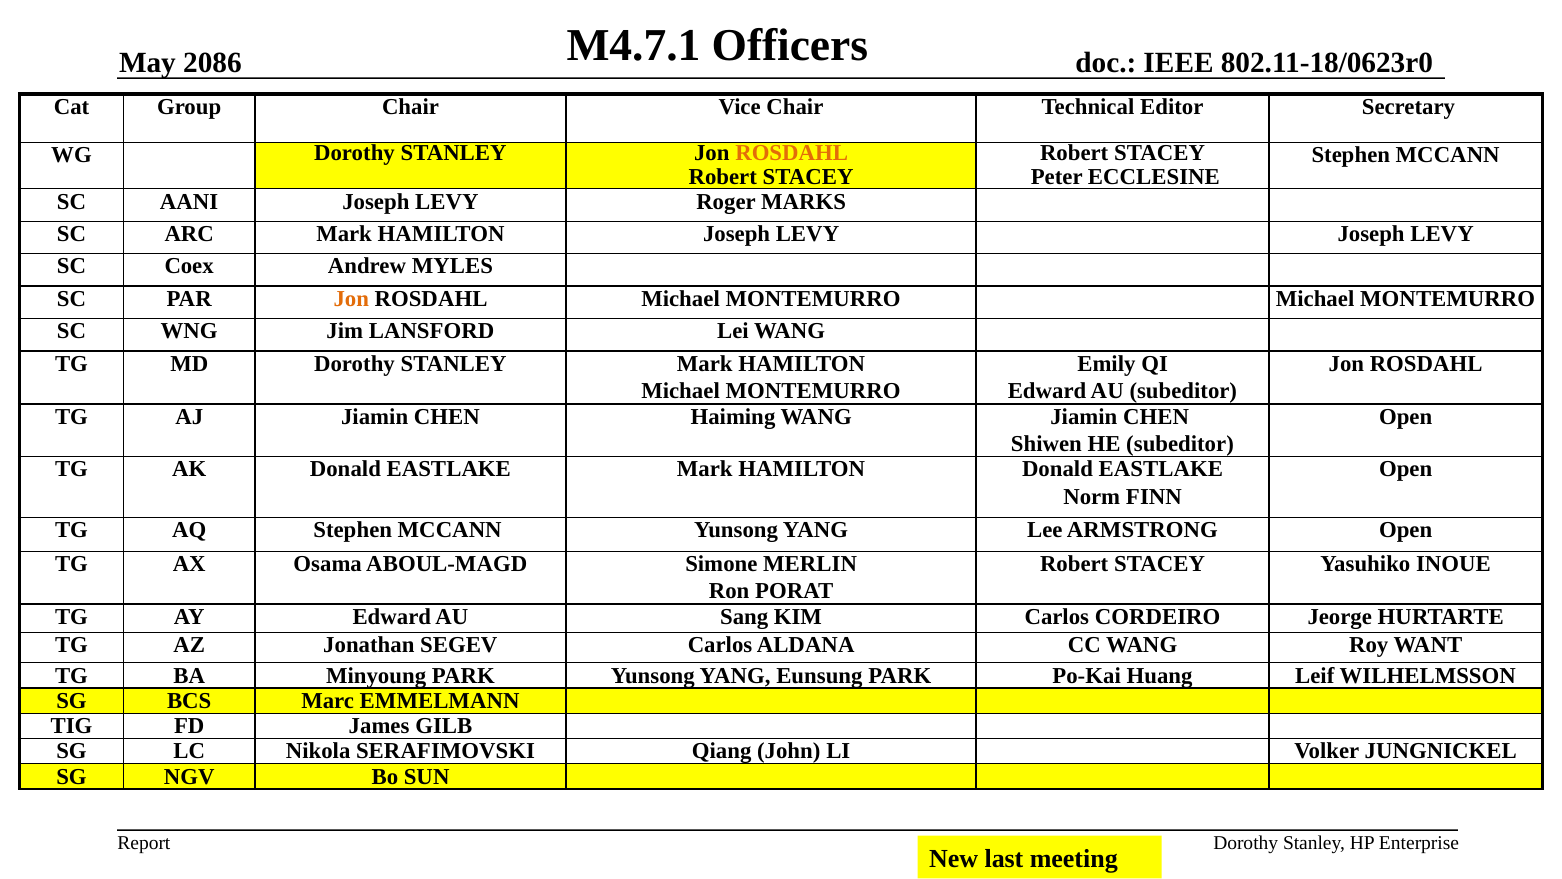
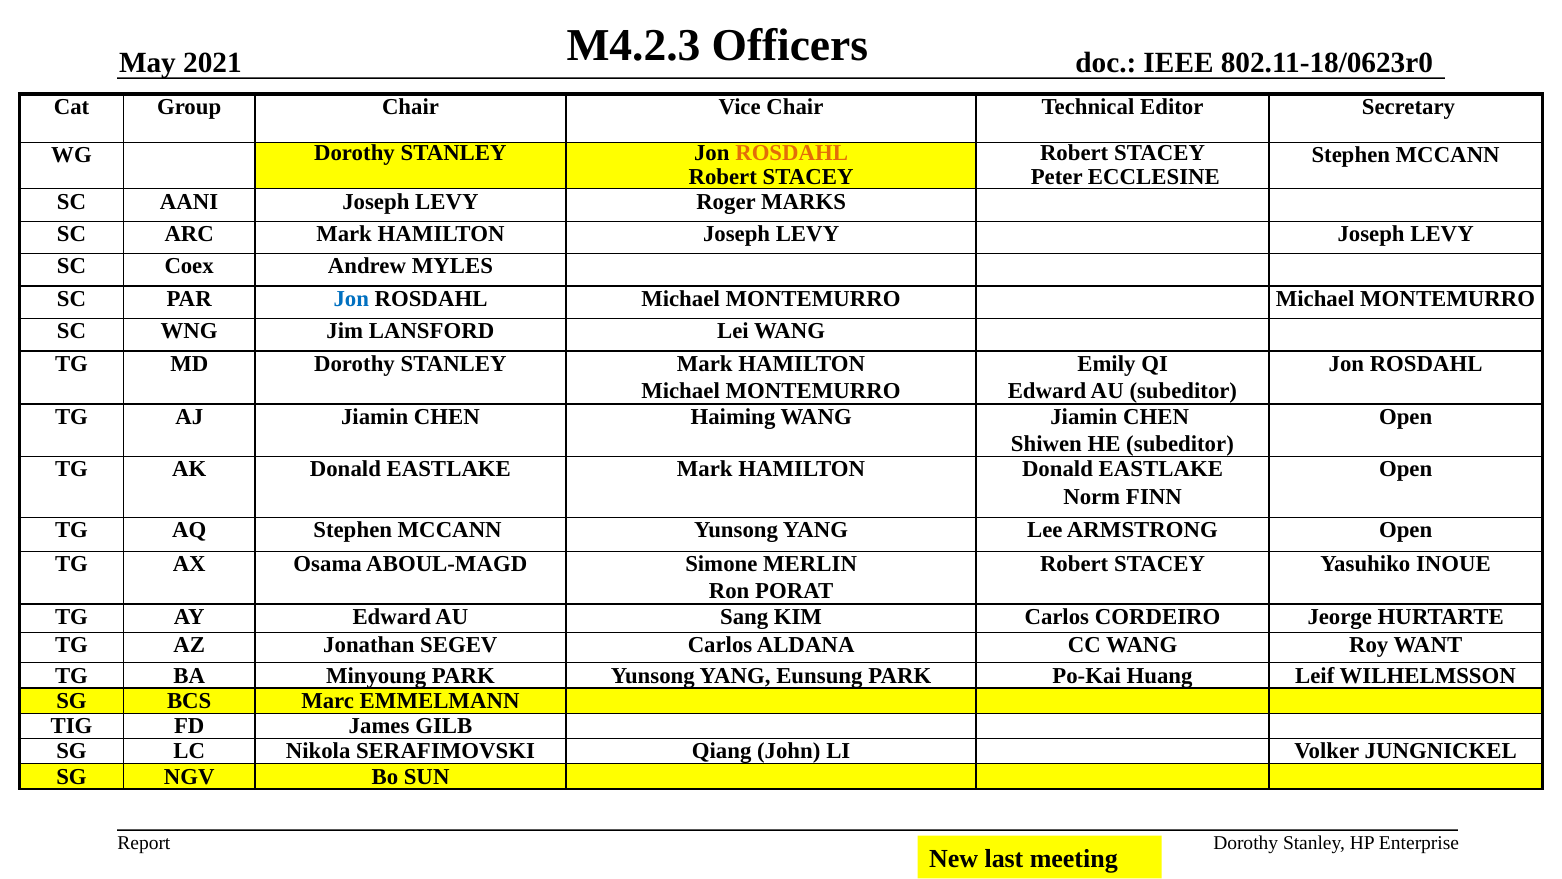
M4.7.1: M4.7.1 -> M4.2.3 (633, 46)
2086: 2086 -> 2021 (213, 63)
Jon colour: orange -> blue (351, 299)
